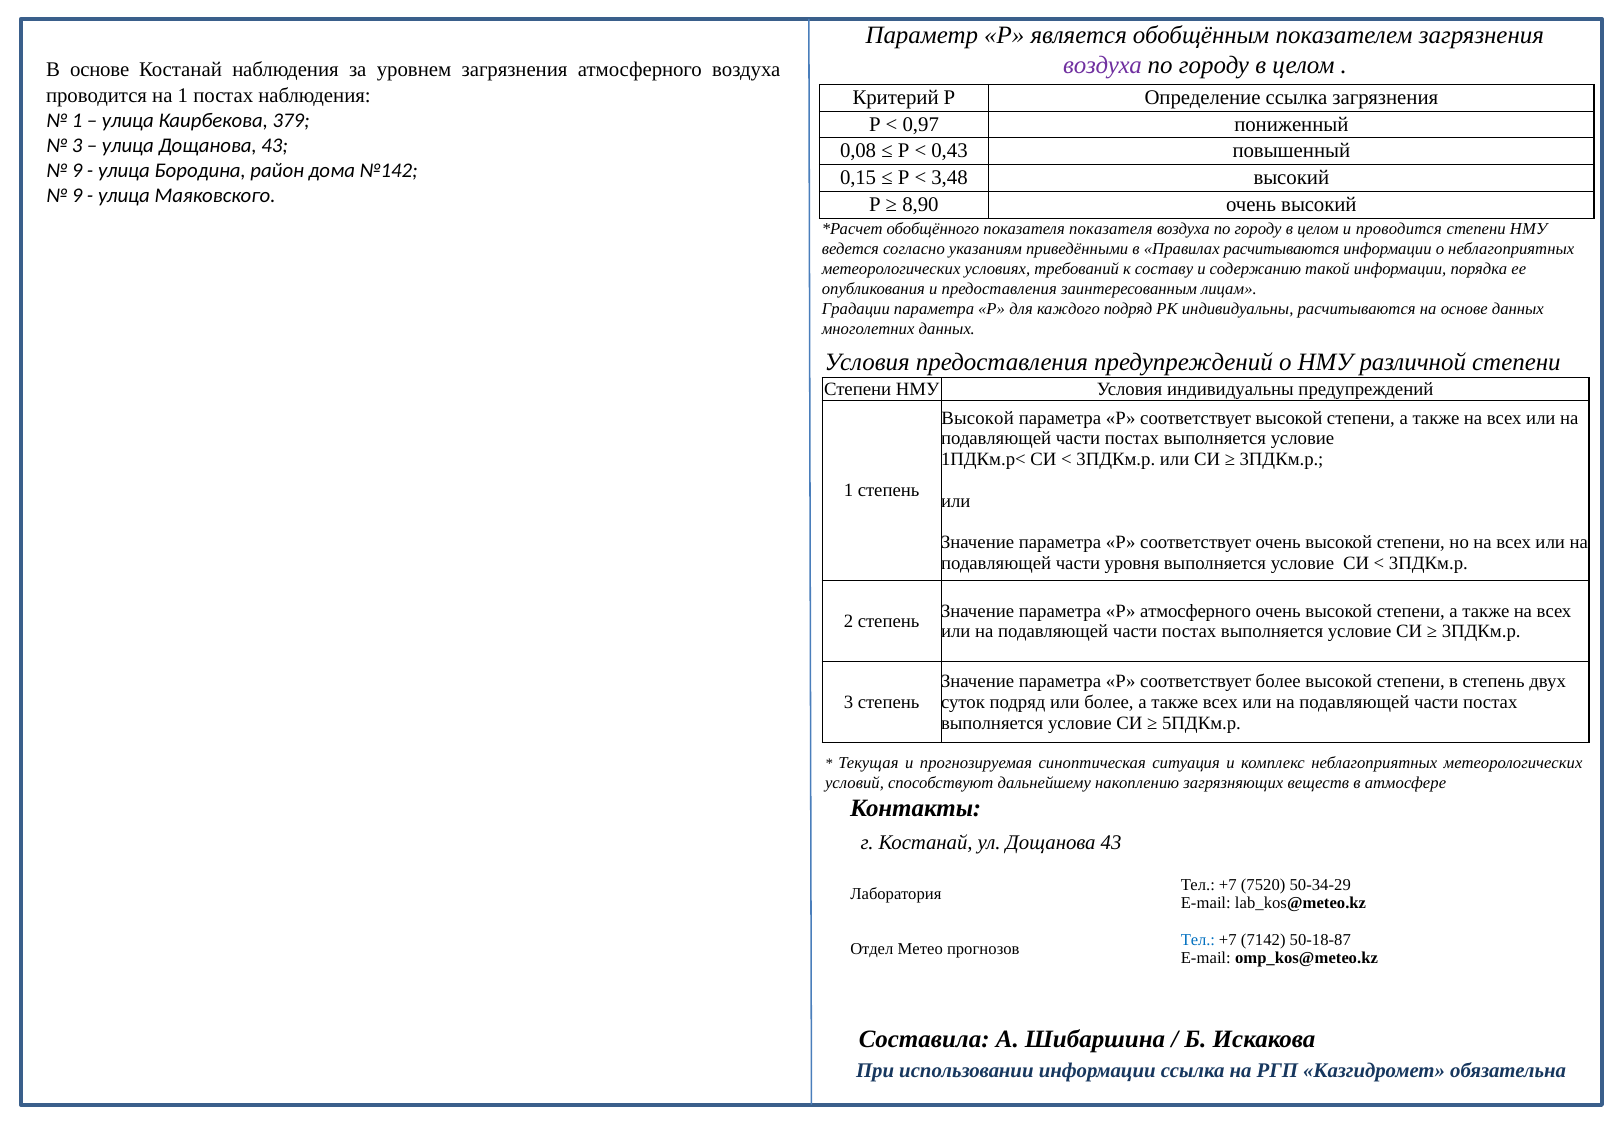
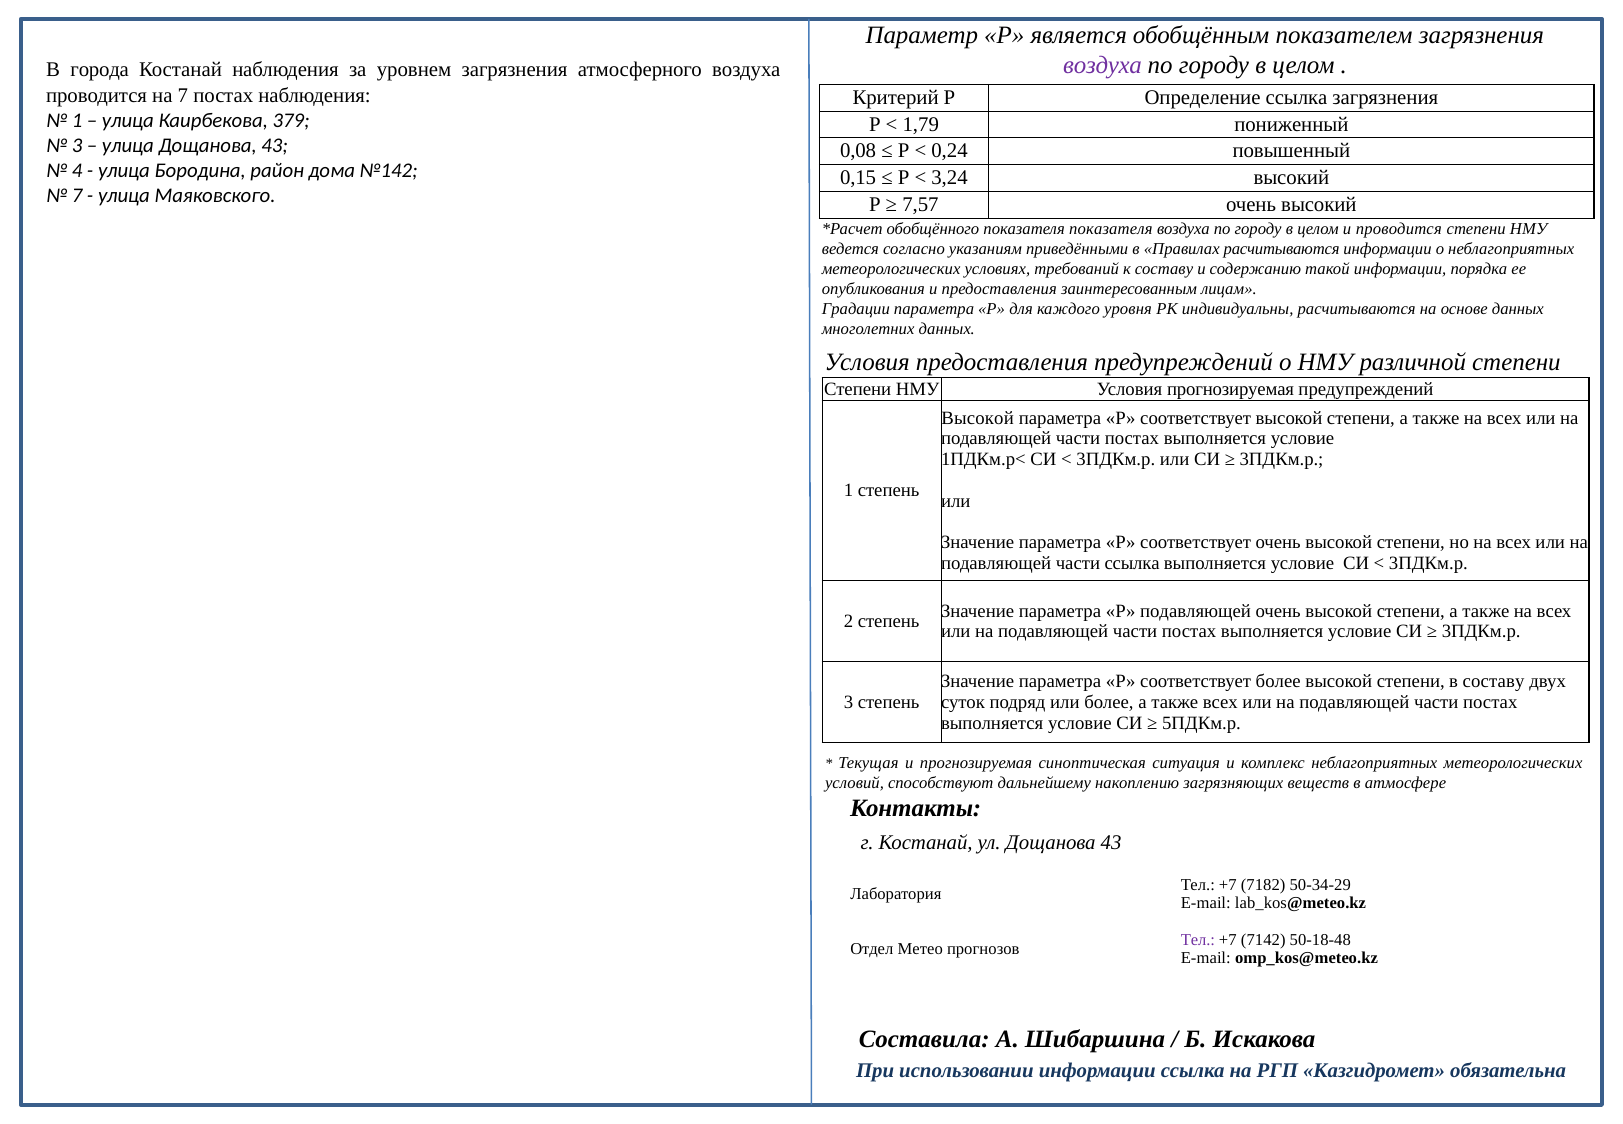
В основе: основе -> города (100, 70)
на 1: 1 -> 7 (183, 95)
0,97: 0,97 -> 1,79 (921, 124)
0,43: 0,43 -> 0,24 (950, 151)
9: 9 -> 4 (77, 170)
3,48: 3,48 -> 3,24 (950, 178)
9: 9 -> 7 (77, 195)
8,90: 8,90 -> 7,57 (920, 205)
каждого подряд: подряд -> уровня (1128, 309)
Условия индивидуальны: индивидуальны -> прогнозируемая (1231, 389)
части уровня: уровня -> ссылка (1132, 563)
Р атмосферного: атмосферного -> подавляющей (1196, 611)
в степень: степень -> составу (1494, 682)
7520: 7520 -> 7182 (1263, 885)
Тел colour: blue -> purple (1198, 940)
50-18-87: 50-18-87 -> 50-18-48 (1320, 940)
